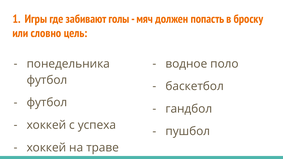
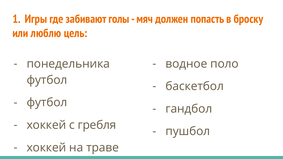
словно: словно -> люблю (46, 33)
успеха: успеха -> гребля (97, 125)
